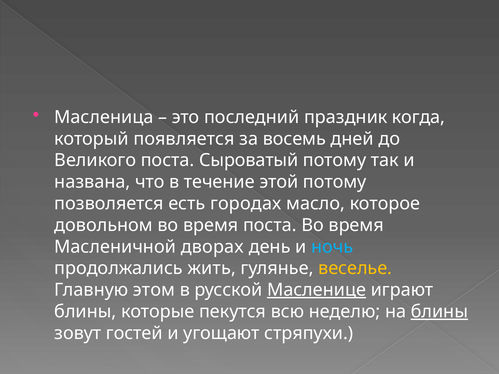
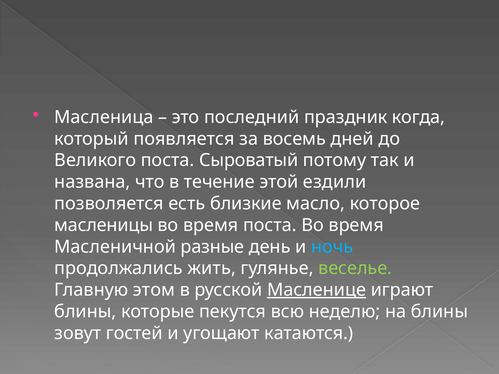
этой потому: потому -> ездили (335, 182)
городах: городах -> близкие (246, 204)
довольном: довольном -> масленицы (104, 225)
дворах: дворах -> разные (212, 247)
веселье colour: yellow -> light green (355, 269)
блины underline: present -> none (439, 312)
стряпухи: стряпухи -> катаются (309, 333)
